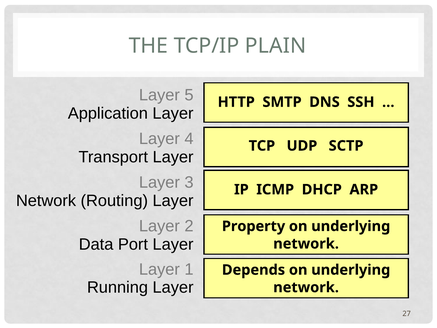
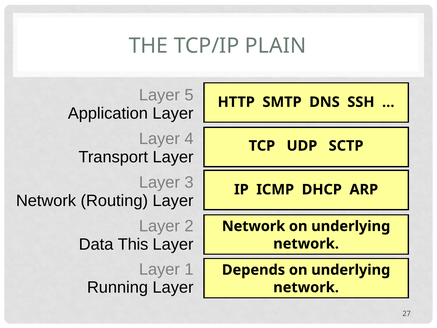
Property: Property -> Network (254, 226)
Port: Port -> This (133, 244)
